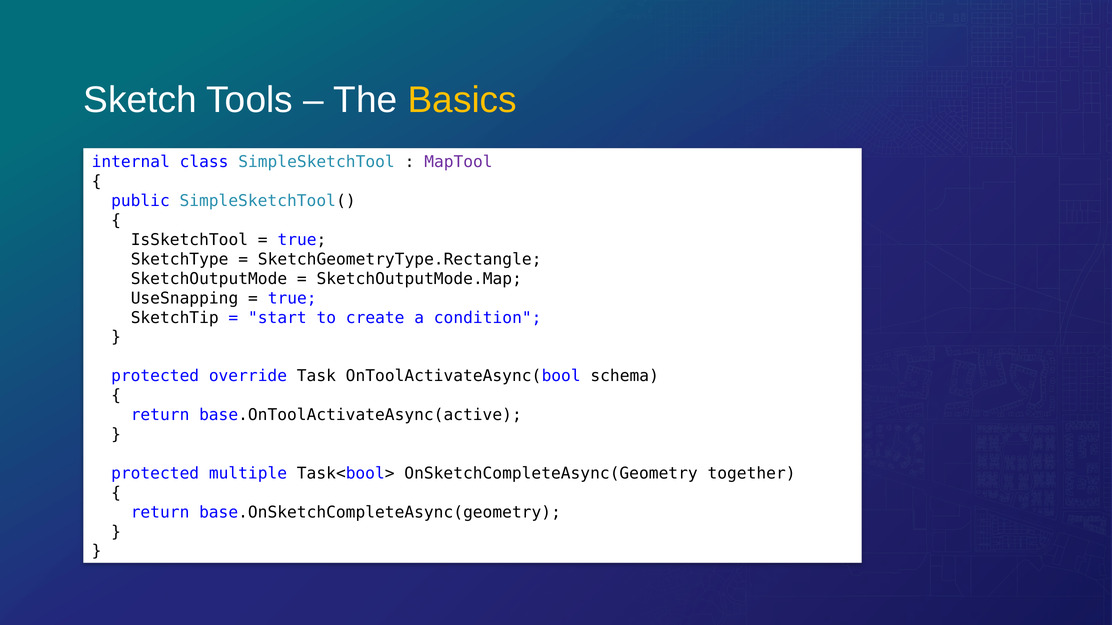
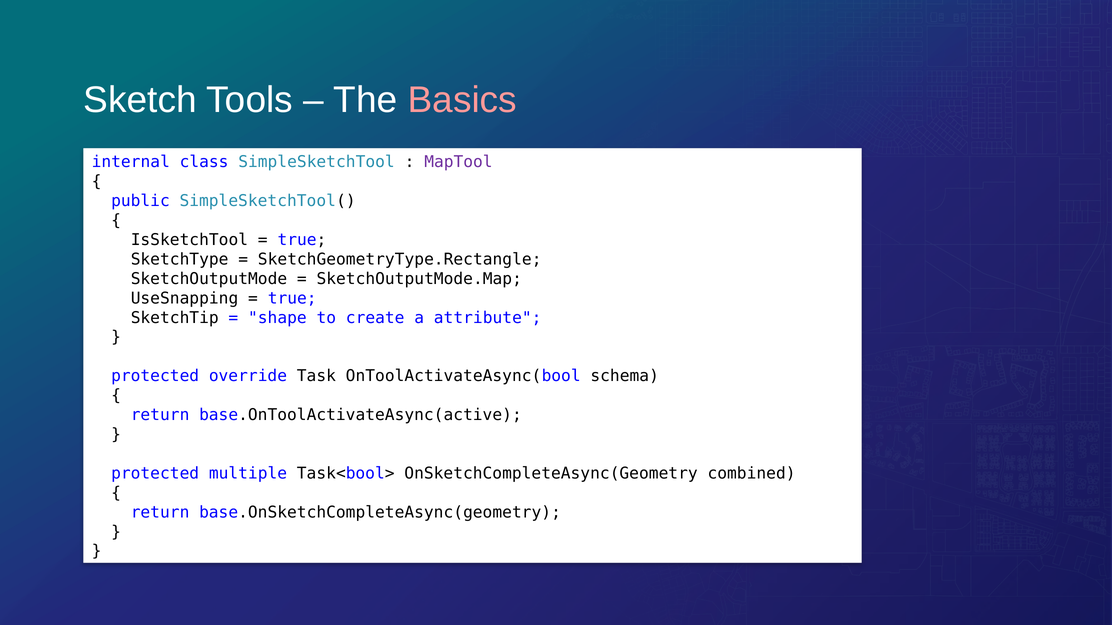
Basics colour: yellow -> pink (462, 100)
start: start -> shape (277, 318)
condition: condition -> attribute (488, 318)
together: together -> combined (752, 474)
